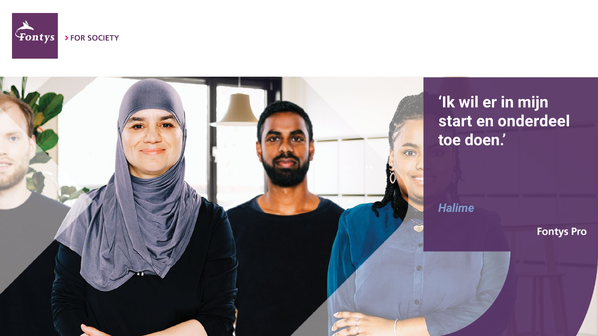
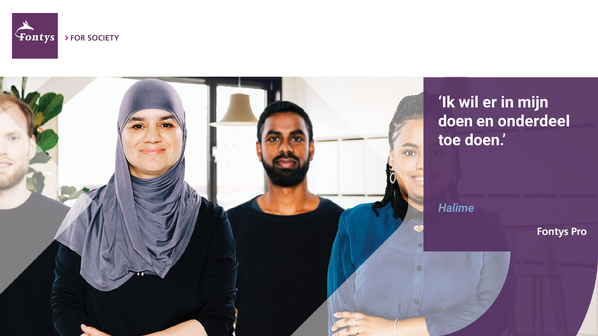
start: start -> doen (455, 121)
